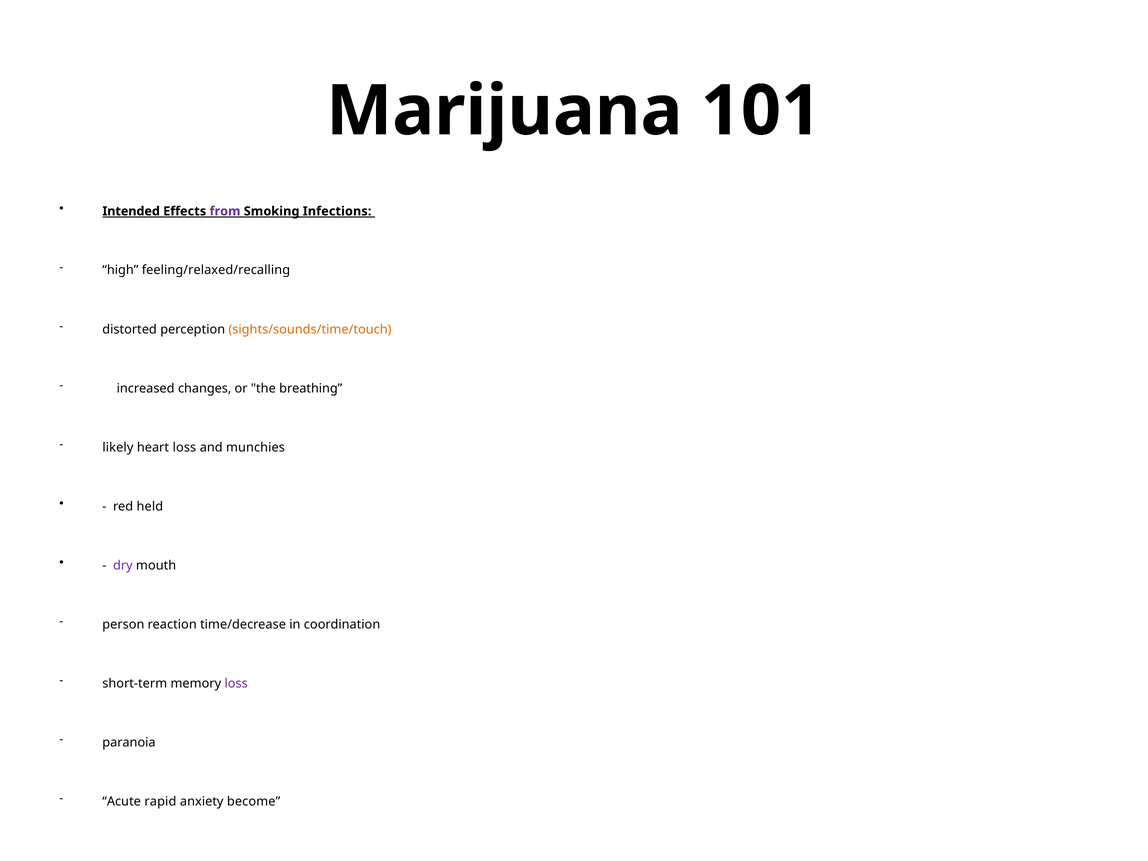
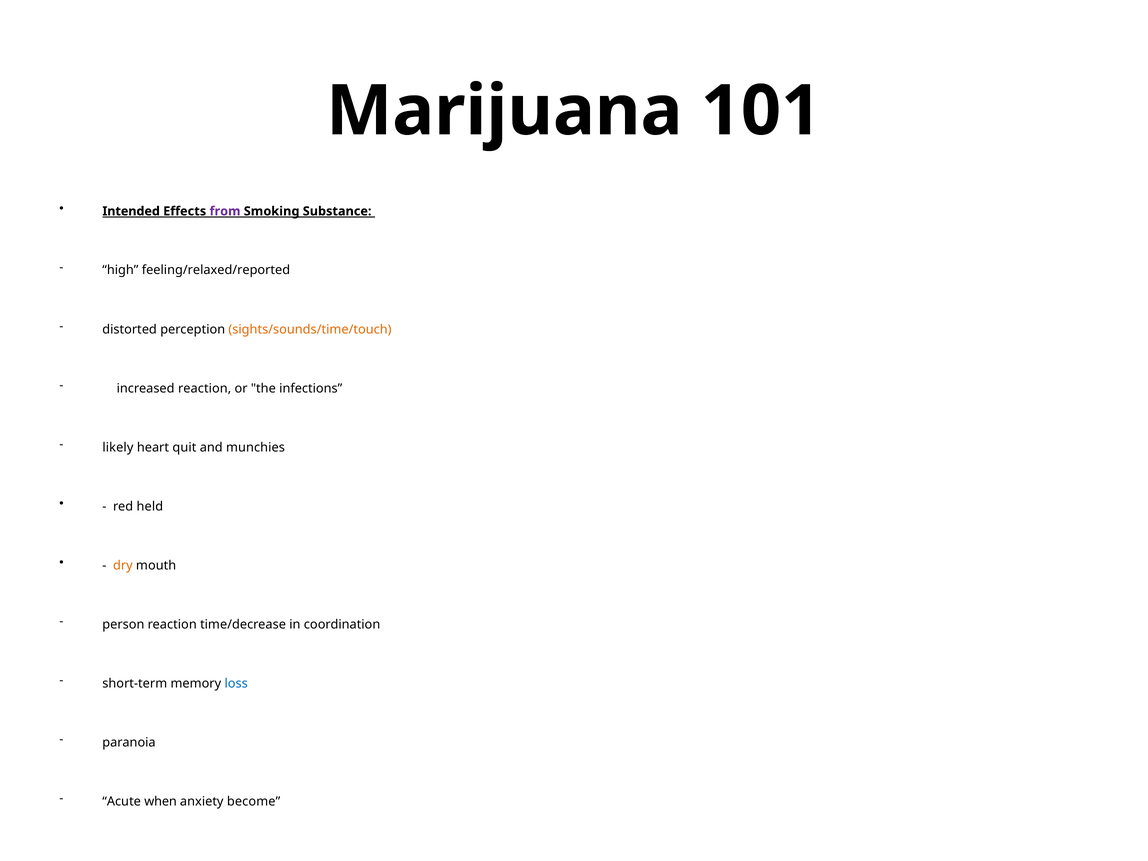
Infections: Infections -> Substance (337, 211)
feeling/relaxed/recalling: feeling/relaxed/recalling -> feeling/relaxed/reported (216, 270)
increased changes: changes -> reaction (205, 388)
breathing: breathing -> infections (311, 388)
heart loss: loss -> quit (184, 447)
dry colour: purple -> orange (123, 565)
loss colour: purple -> blue (236, 683)
rapid: rapid -> when (161, 802)
